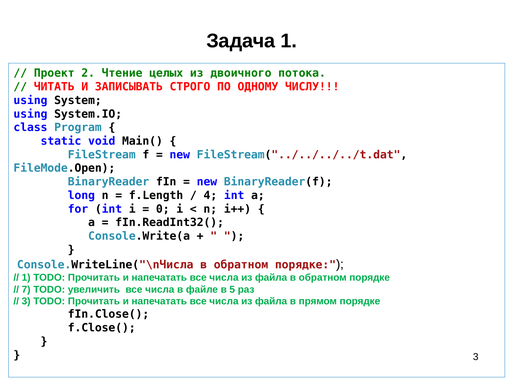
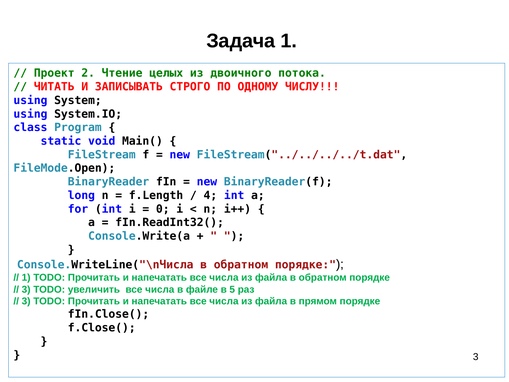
7: 7 -> 3 (26, 289)
